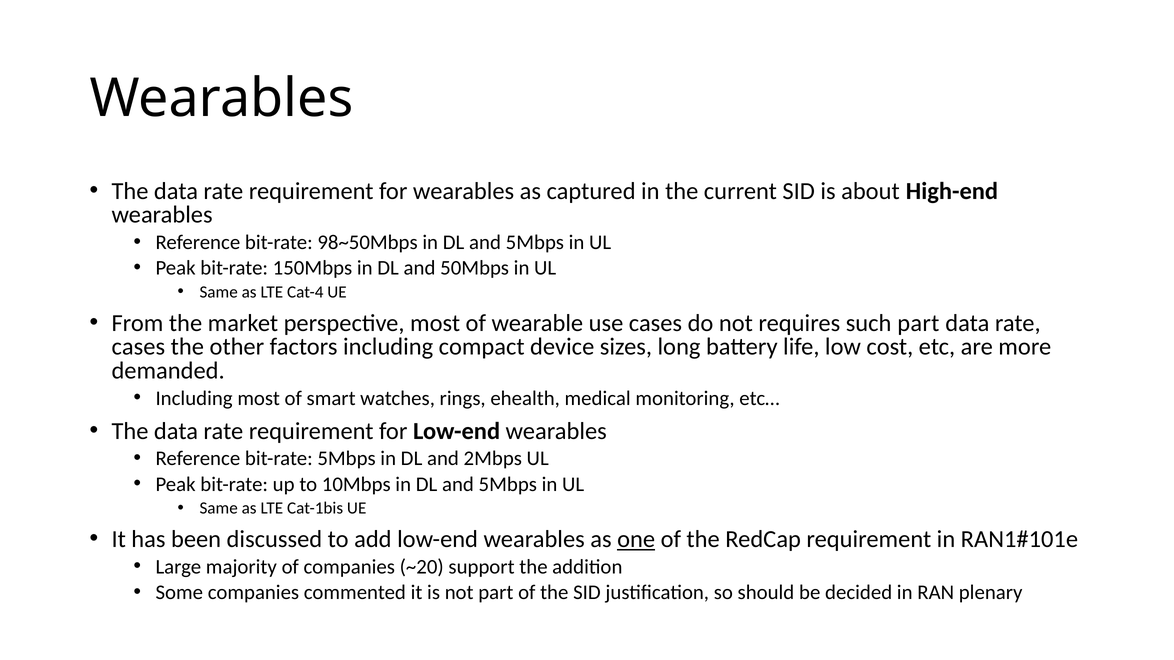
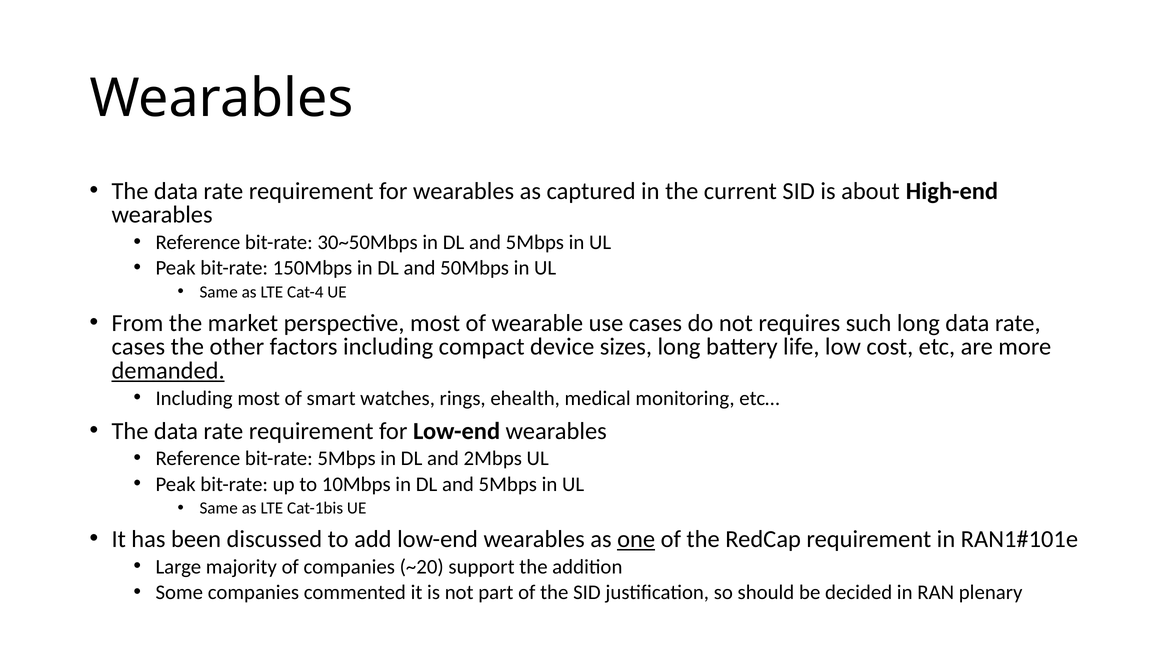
98~50Mbps: 98~50Mbps -> 30~50Mbps (368, 243)
such part: part -> long (918, 323)
demanded underline: none -> present (168, 371)
